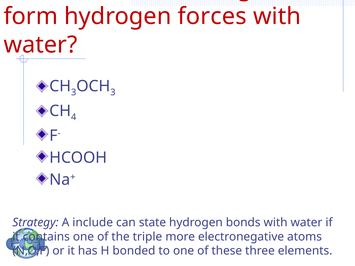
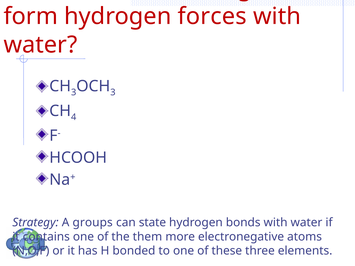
include: include -> groups (93, 223)
triple: triple -> them (147, 237)
